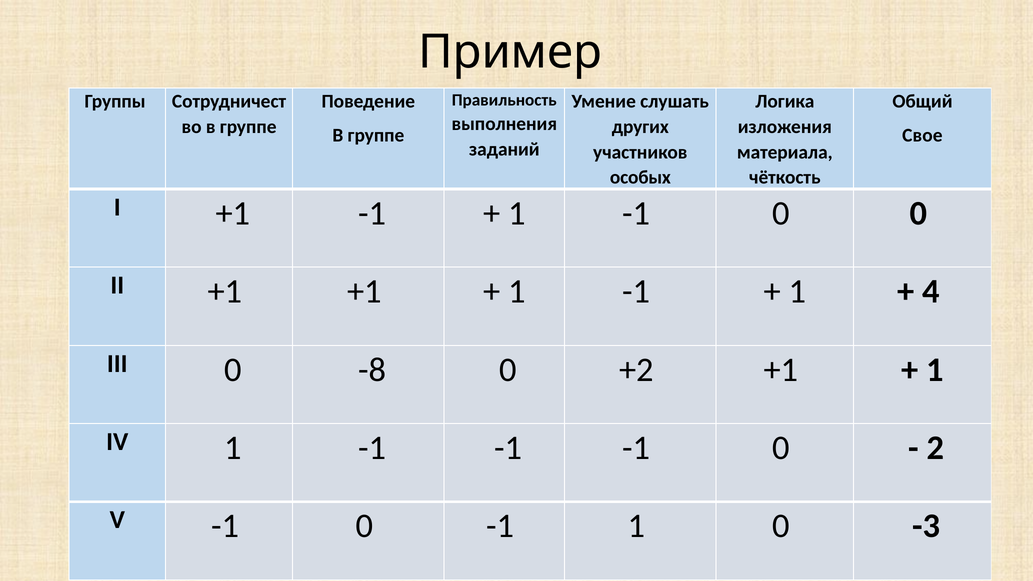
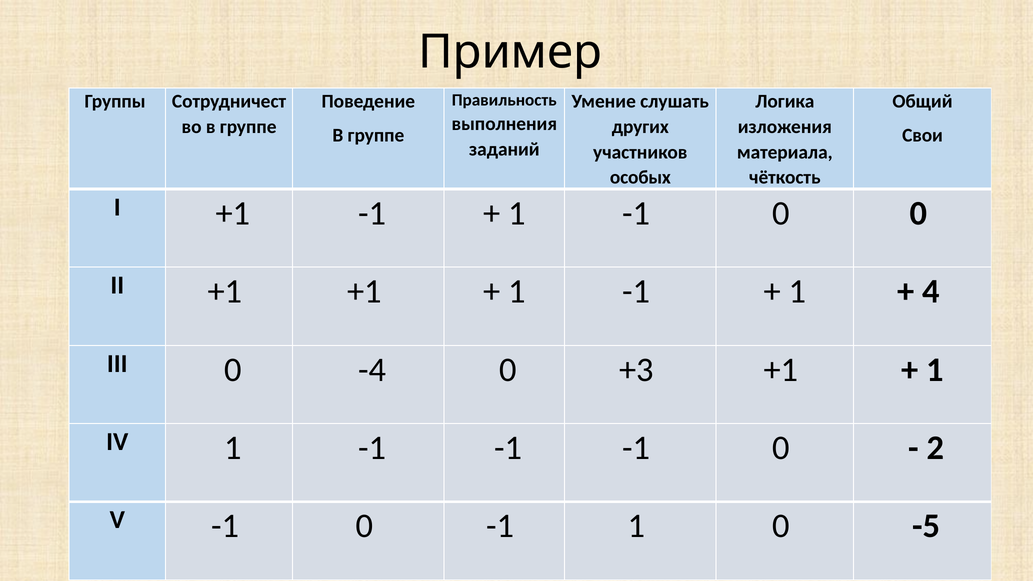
Свое: Свое -> Свои (922, 135)
-8: -8 -> -4 (372, 370)
+2: +2 -> +3 (636, 370)
-3: -3 -> -5 (926, 526)
